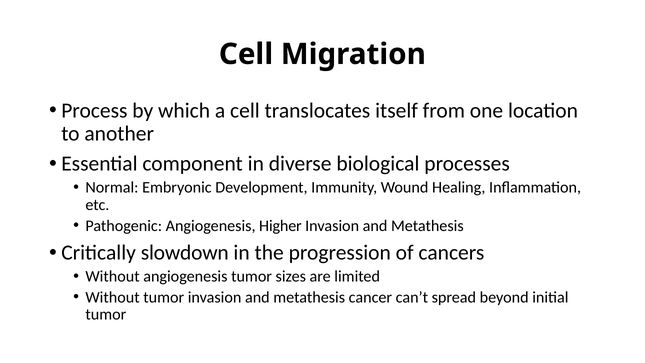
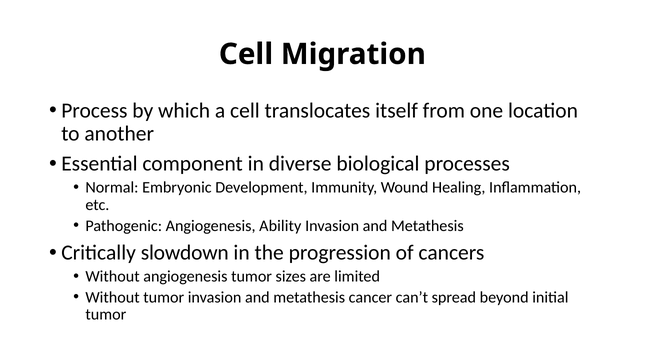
Higher: Higher -> Ability (280, 226)
